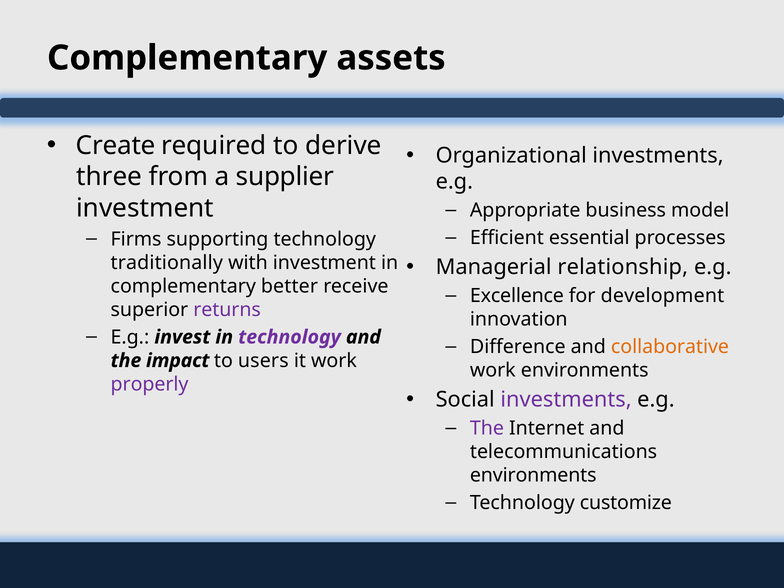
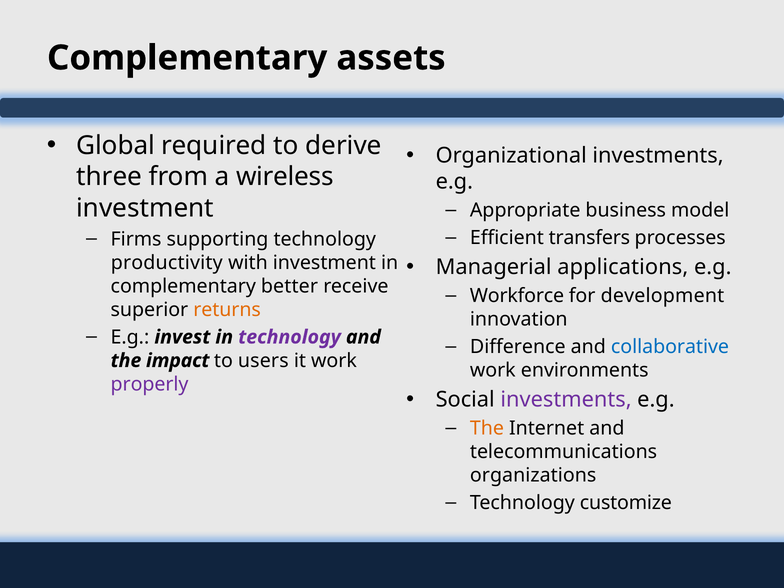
Create: Create -> Global (116, 145)
supplier: supplier -> wireless (285, 177)
essential: essential -> transfers (589, 238)
relationship: relationship -> applications (623, 267)
traditionally: traditionally -> productivity (167, 263)
Excellence: Excellence -> Workforce (517, 296)
returns colour: purple -> orange (227, 310)
collaborative colour: orange -> blue (670, 347)
The colour: purple -> orange (487, 428)
environments: environments -> organizations (533, 475)
